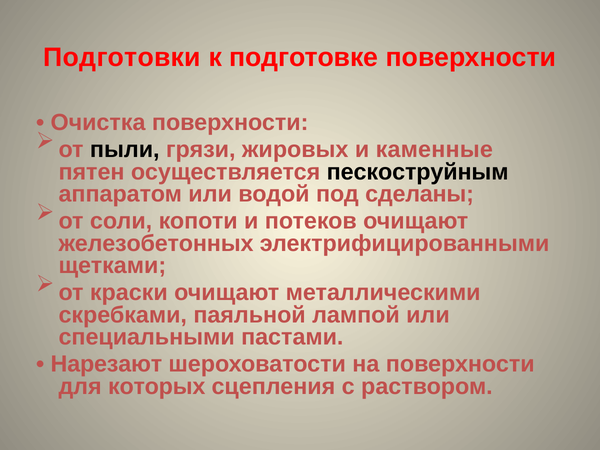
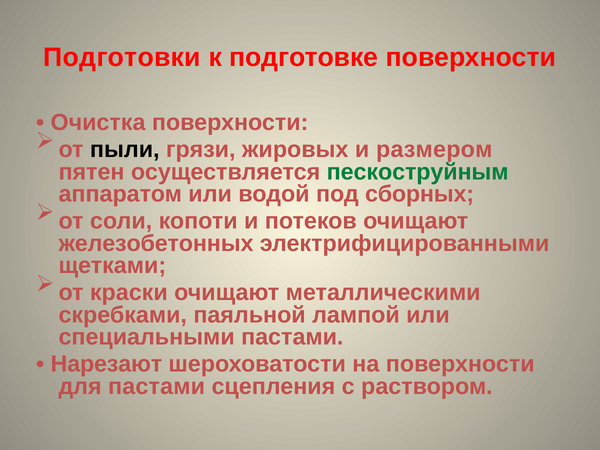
каменные: каменные -> размером (434, 149)
пескоструйным colour: black -> green (418, 172)
сделаны: сделаны -> сборных (420, 194)
для которых: которых -> пастами (157, 386)
